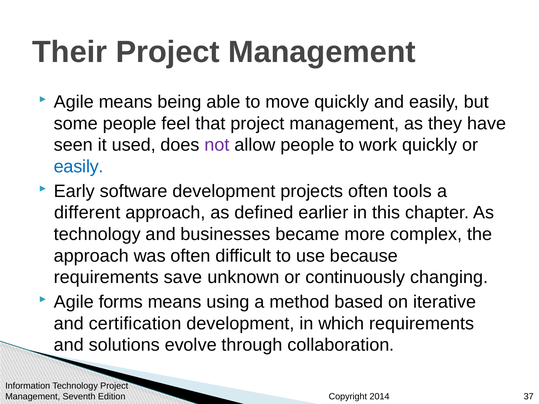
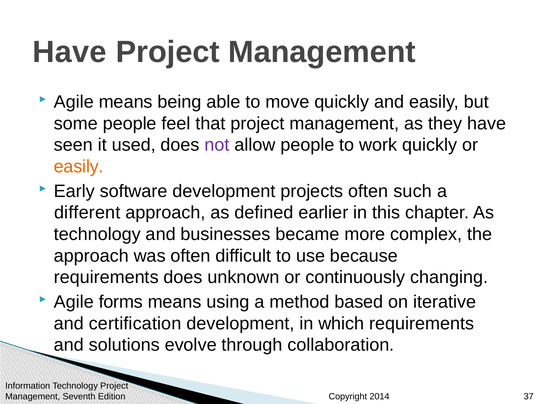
Their: Their -> Have (70, 52)
easily colour: blue -> orange (79, 167)
tools: tools -> such (413, 191)
requirements save: save -> does (183, 278)
